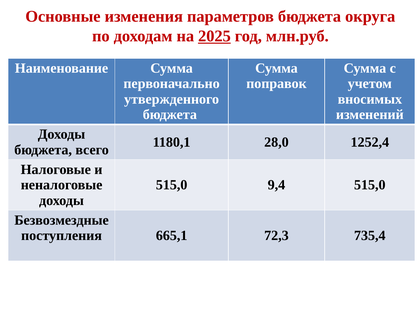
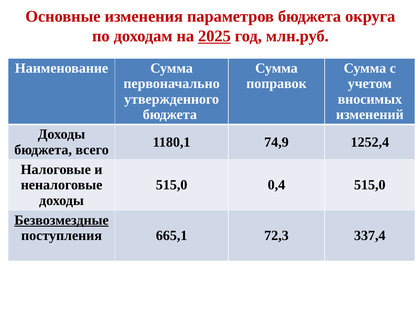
28,0: 28,0 -> 74,9 (276, 142)
9,4: 9,4 -> 0,4 (276, 185)
Безвозмездные underline: none -> present (62, 220)
735,4: 735,4 -> 337,4 (370, 236)
